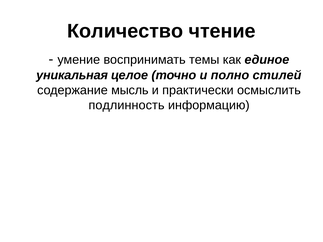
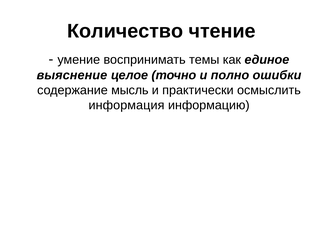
уникальная: уникальная -> выяснение (72, 75)
стилей: стилей -> ошибки (277, 75)
подлинность: подлинность -> информация (126, 105)
